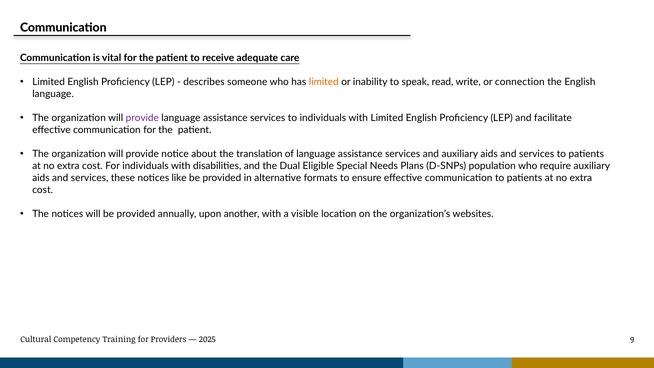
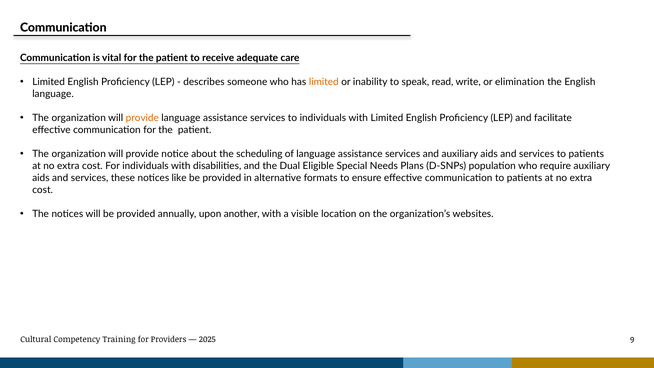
connection: connection -> elimination (520, 82)
provide colour: purple -> orange (142, 118)
translation: translation -> scheduling (259, 154)
